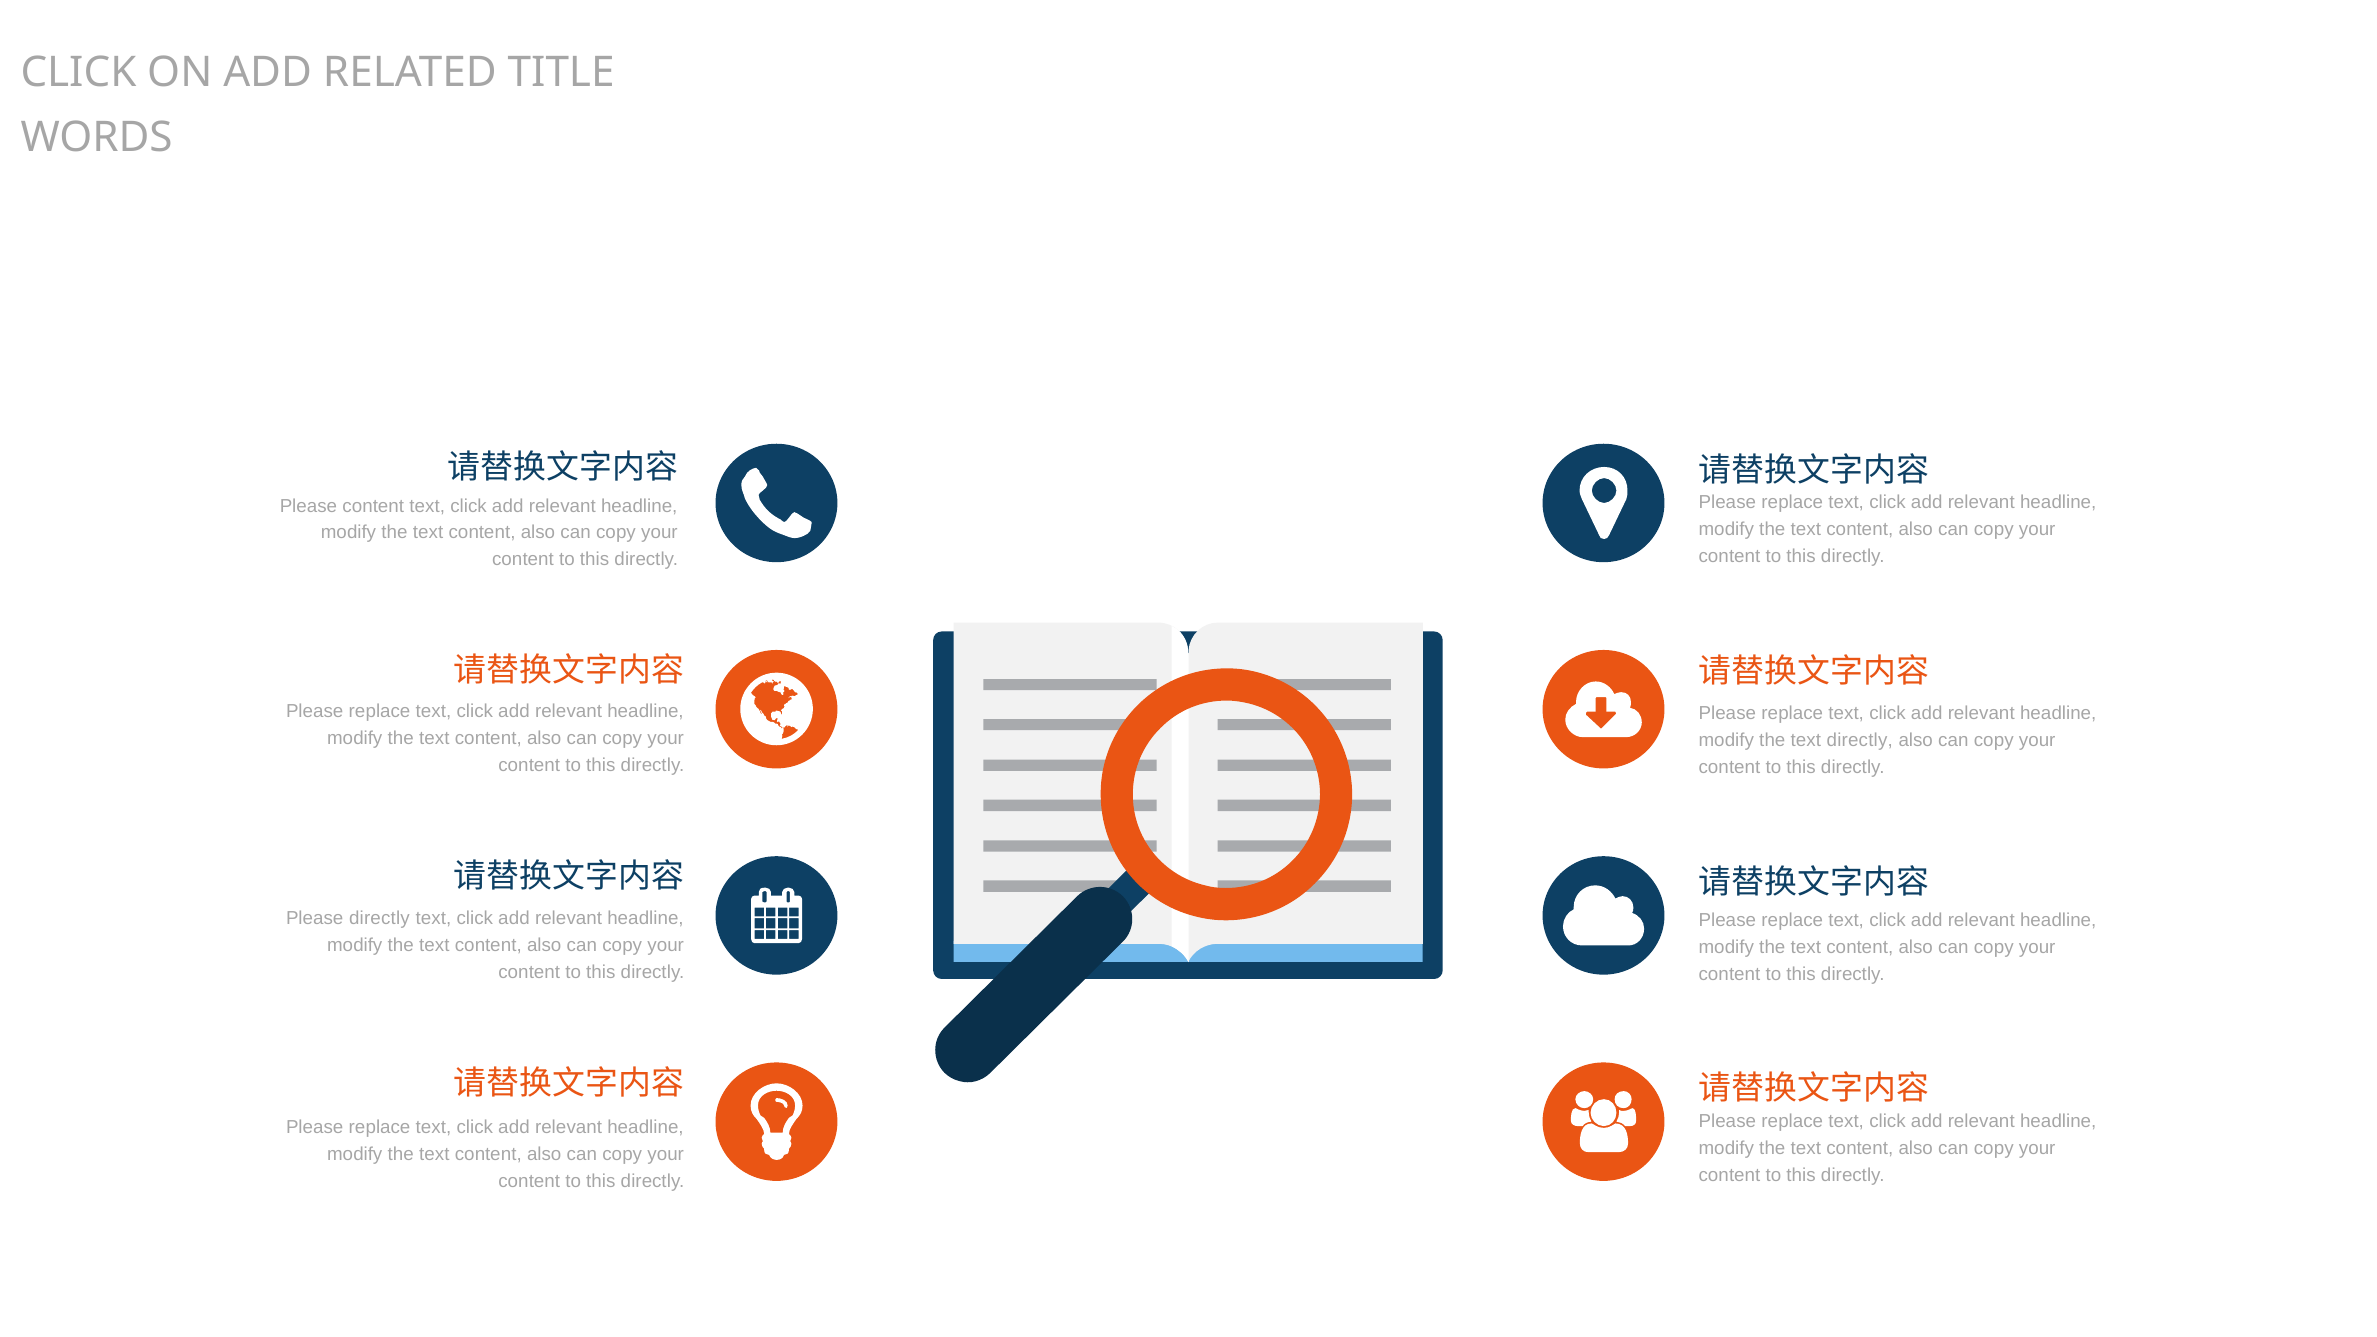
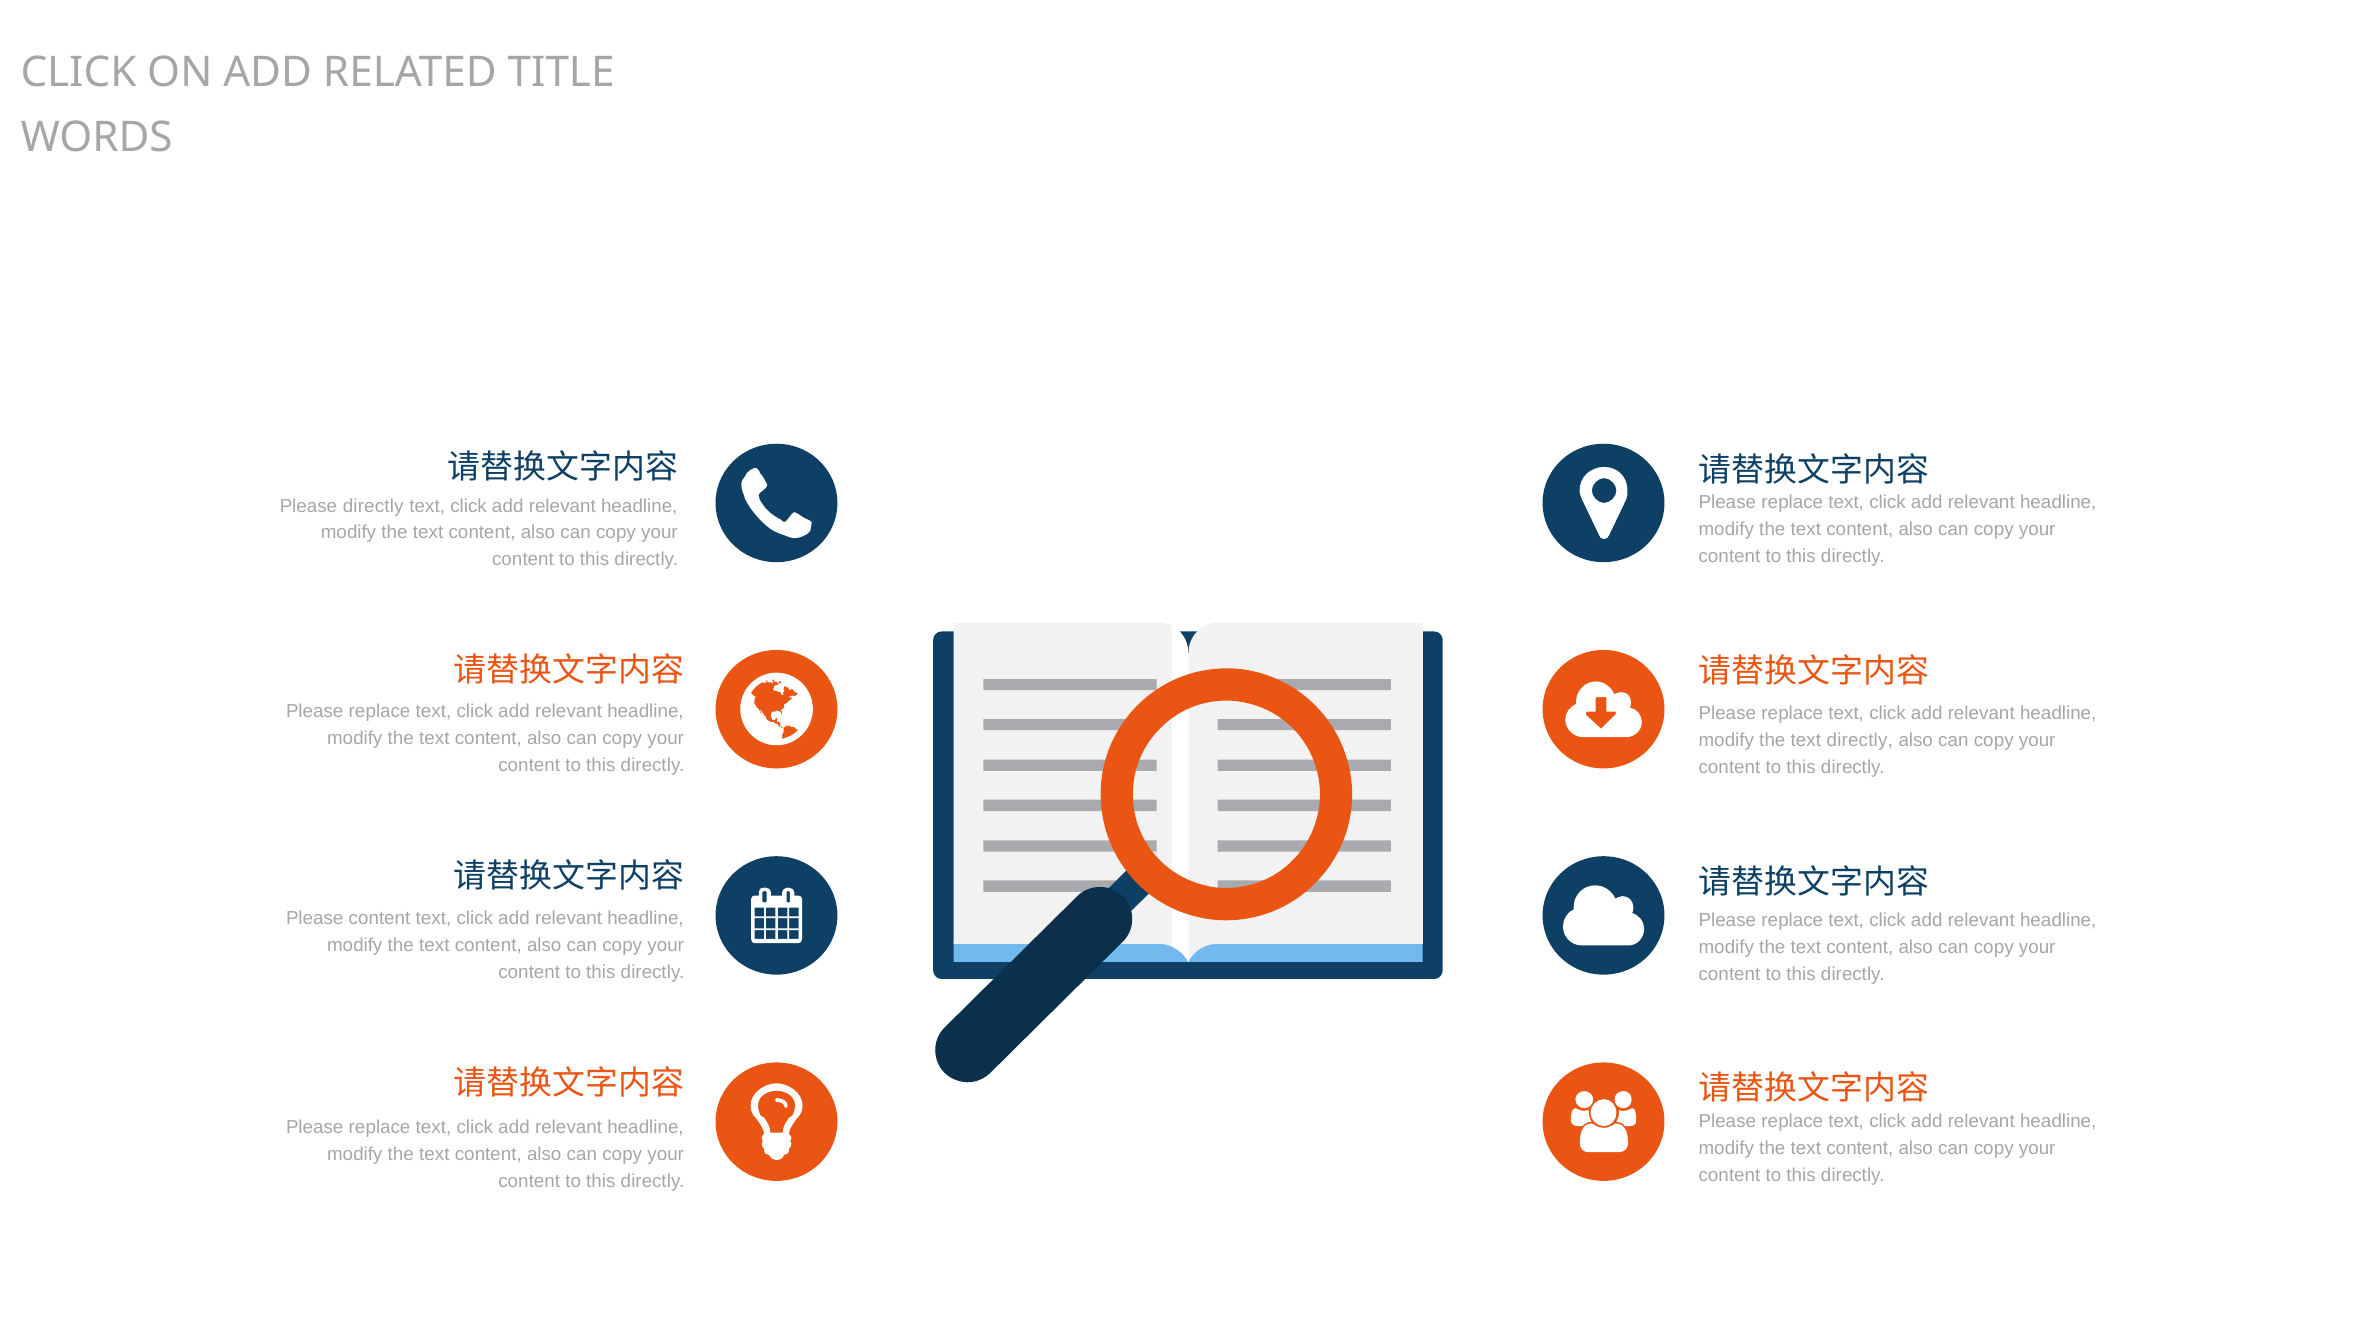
Please content: content -> directly (373, 506)
Please directly: directly -> content (380, 918)
